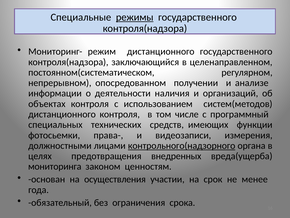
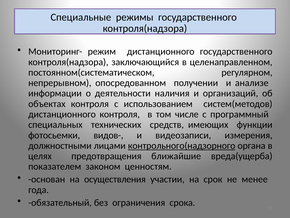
режимы underline: present -> none (135, 17)
права-: права- -> видов- (108, 135)
внедренных: внедренных -> ближайшие (176, 156)
мониторинга: мониторинга -> показателем (55, 166)
